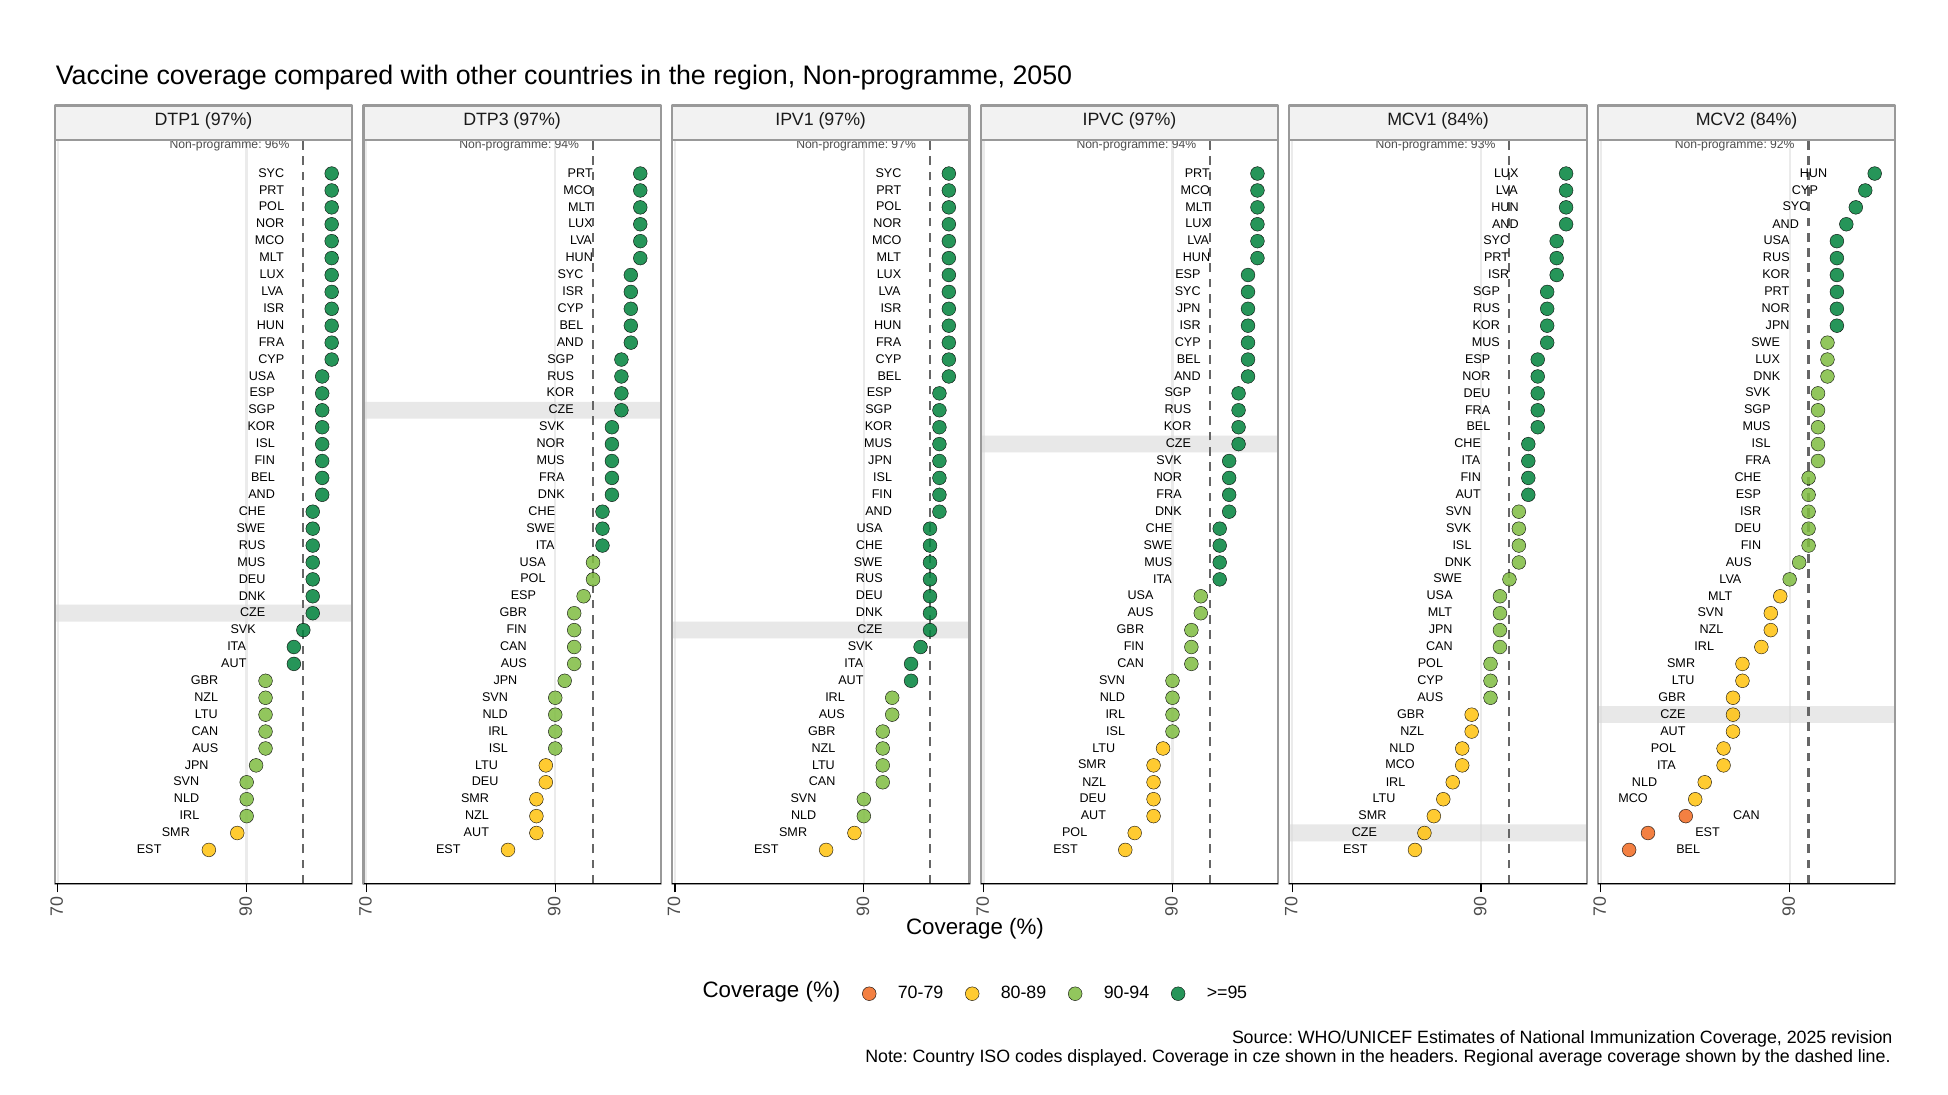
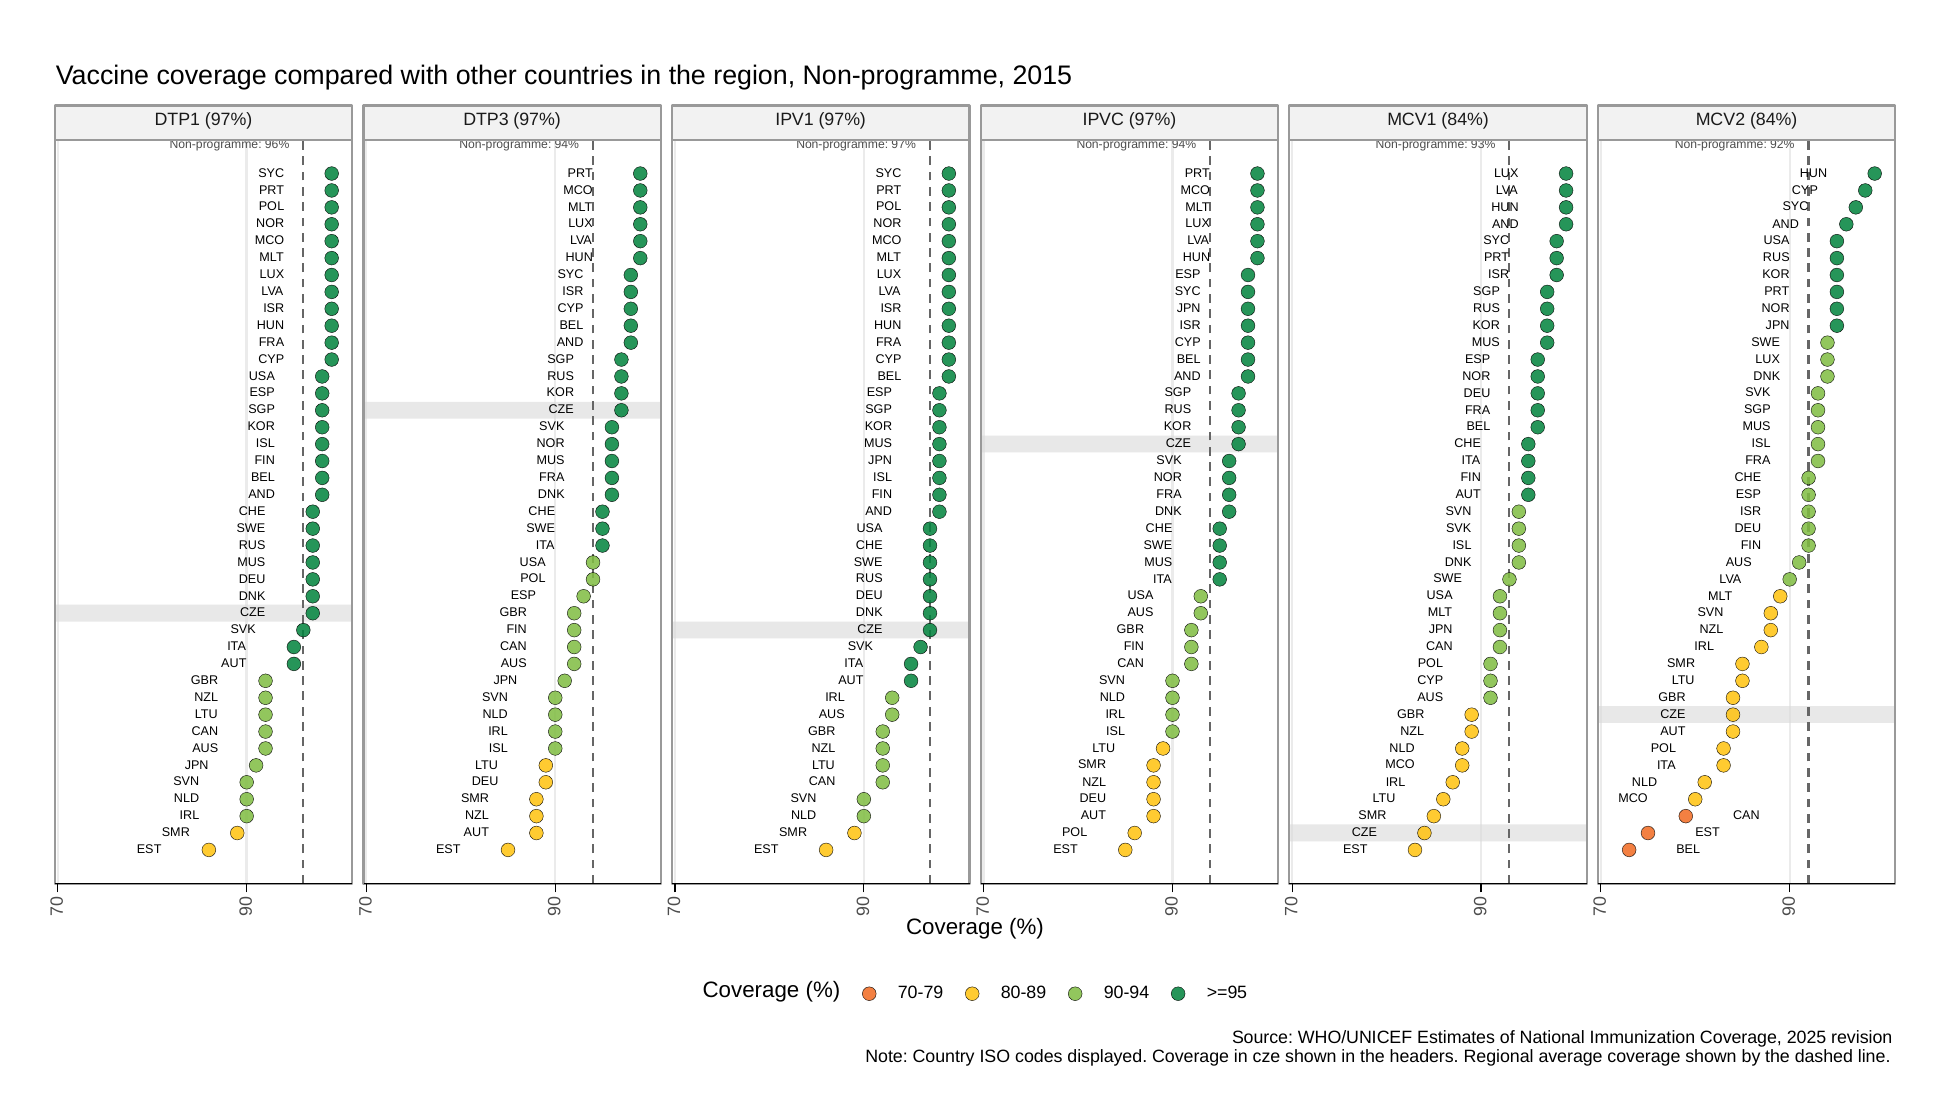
2050: 2050 -> 2015 (1042, 75)
